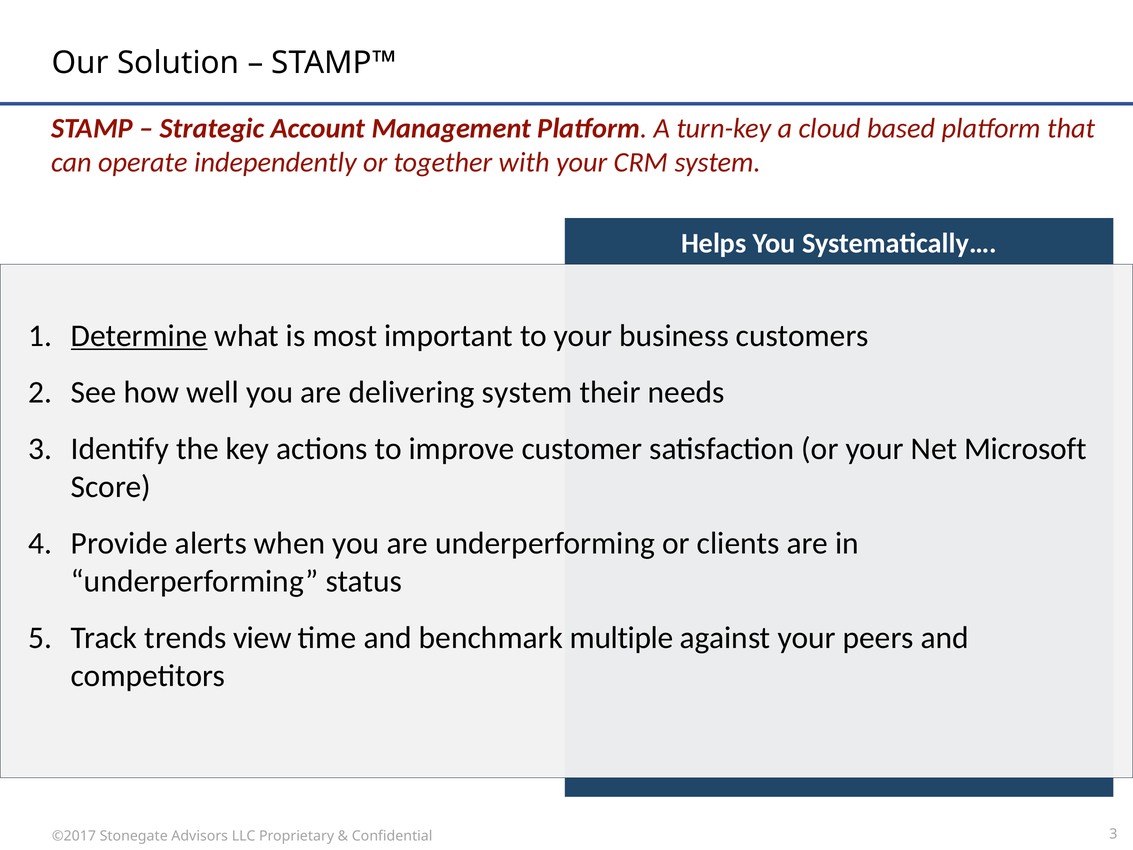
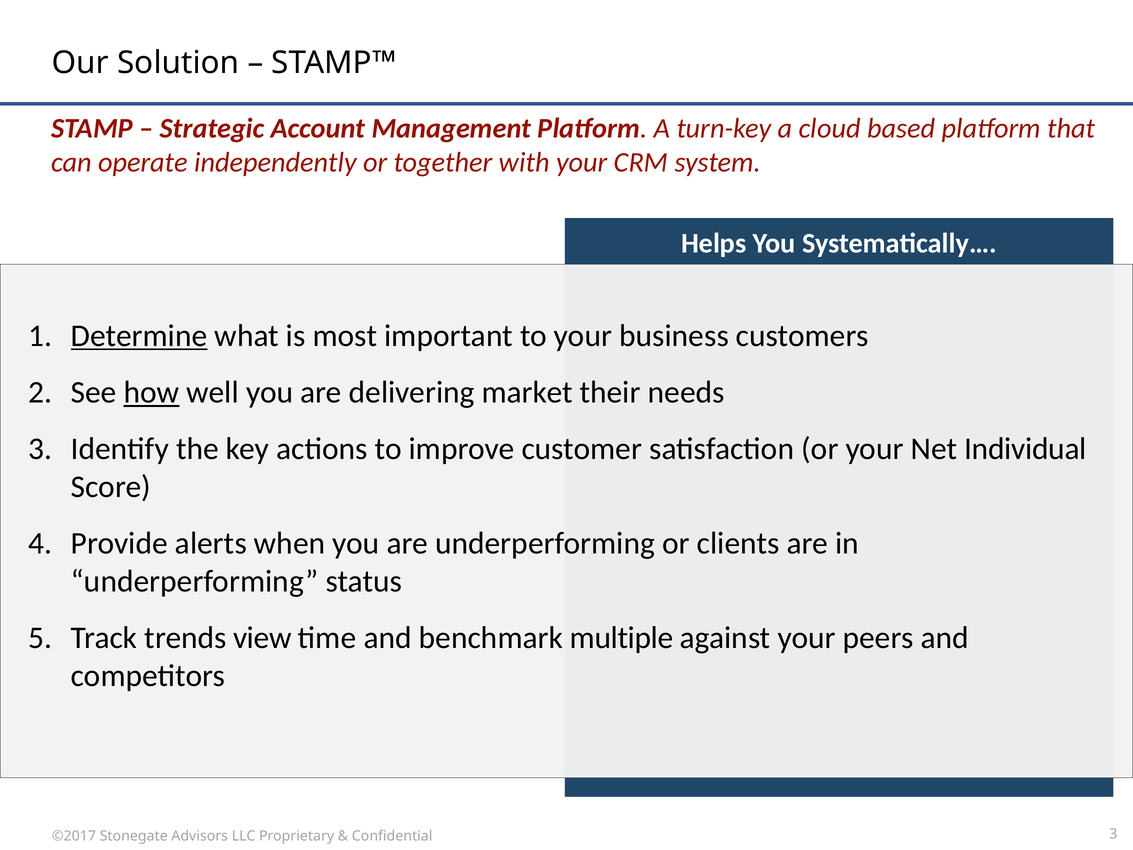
how underline: none -> present (152, 392)
delivering system: system -> market (527, 392)
Microsoft: Microsoft -> Individual (1025, 449)
